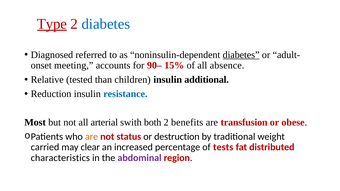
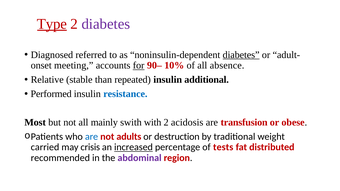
diabetes colour: blue -> purple (106, 24)
for underline: none -> present (139, 66)
15%: 15% -> 10% (174, 66)
tested: tested -> stable (79, 80)
children: children -> repeated (133, 80)
Reduction: Reduction -> Performed (51, 94)
arterial: arterial -> mainly (104, 122)
both: both -> with (153, 122)
benefits: benefits -> acidosis (187, 122)
are colour: orange -> blue (92, 137)
status: status -> adults (129, 137)
clear: clear -> crisis (90, 147)
increased underline: none -> present (133, 147)
characteristics: characteristics -> recommended (60, 158)
